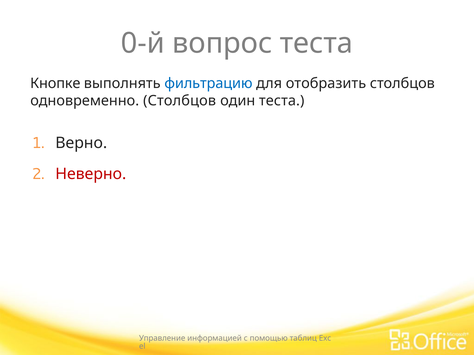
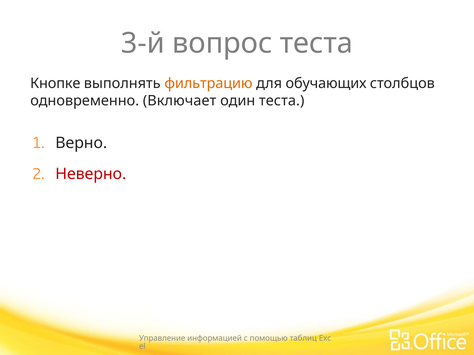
0-й: 0-й -> 3-й (143, 43)
фильтрацию colour: blue -> orange (208, 83)
отобразить: отобразить -> обучающих (326, 83)
одновременно Столбцов: Столбцов -> Включает (180, 101)
